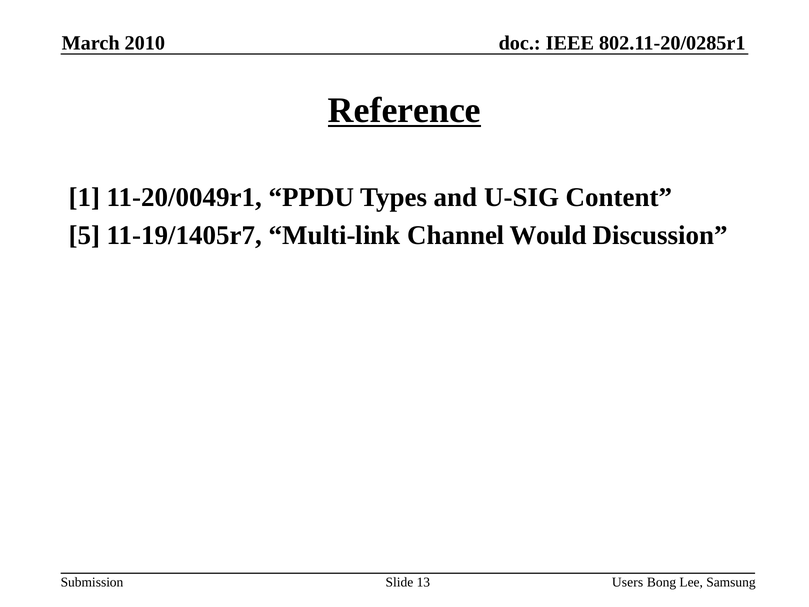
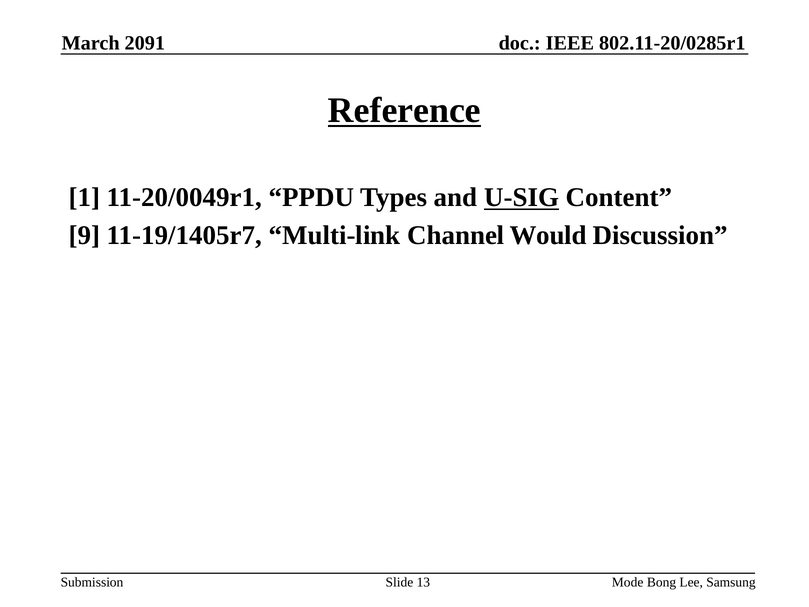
2010: 2010 -> 2091 (145, 43)
U-SIG underline: none -> present (522, 197)
5: 5 -> 9 (85, 235)
Users: Users -> Mode (628, 582)
